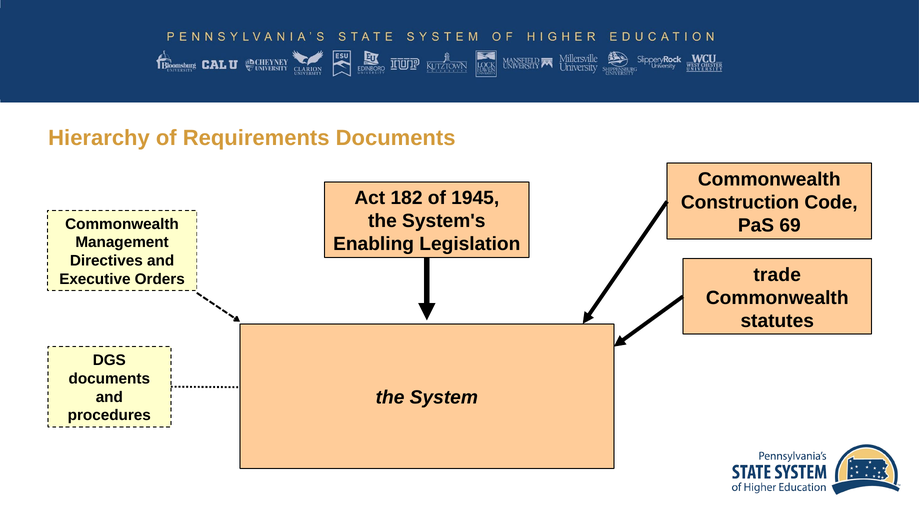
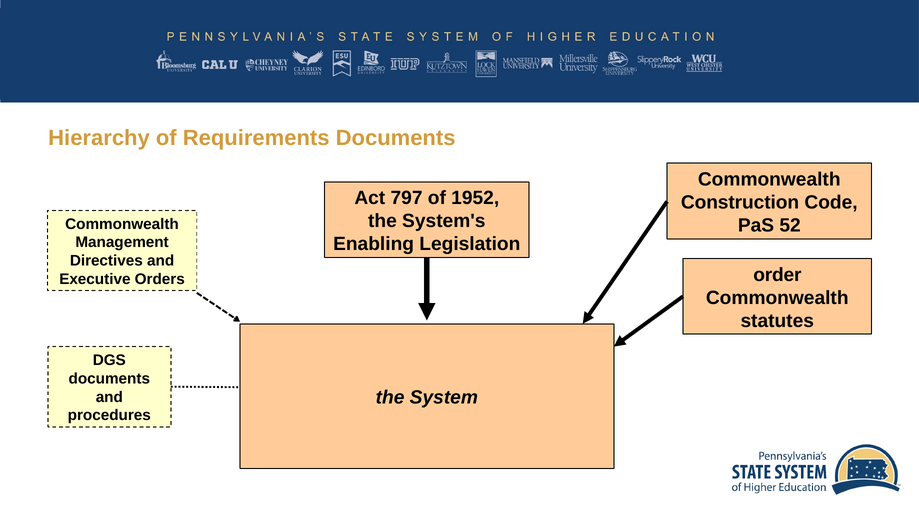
182: 182 -> 797 (407, 198)
1945: 1945 -> 1952 (475, 198)
69: 69 -> 52 (790, 225)
trade: trade -> order (777, 275)
